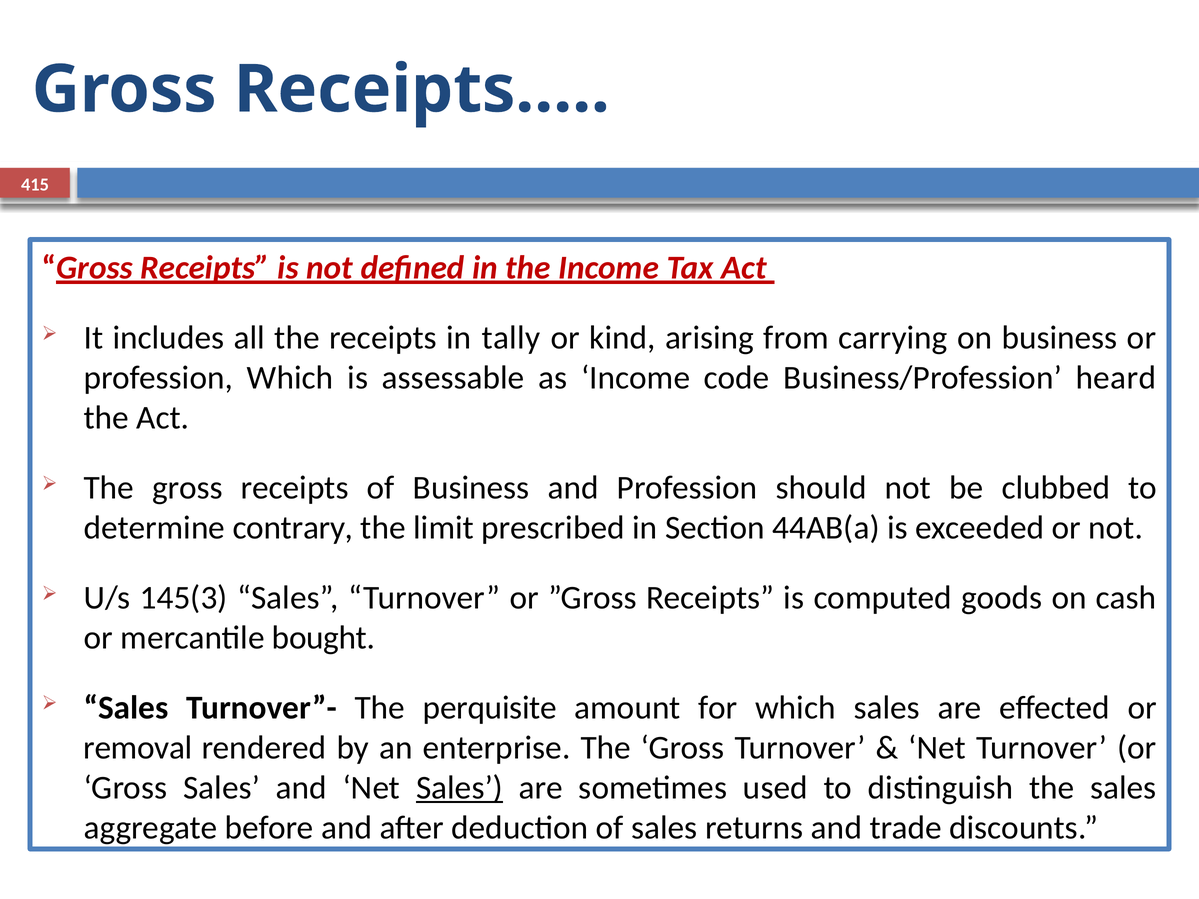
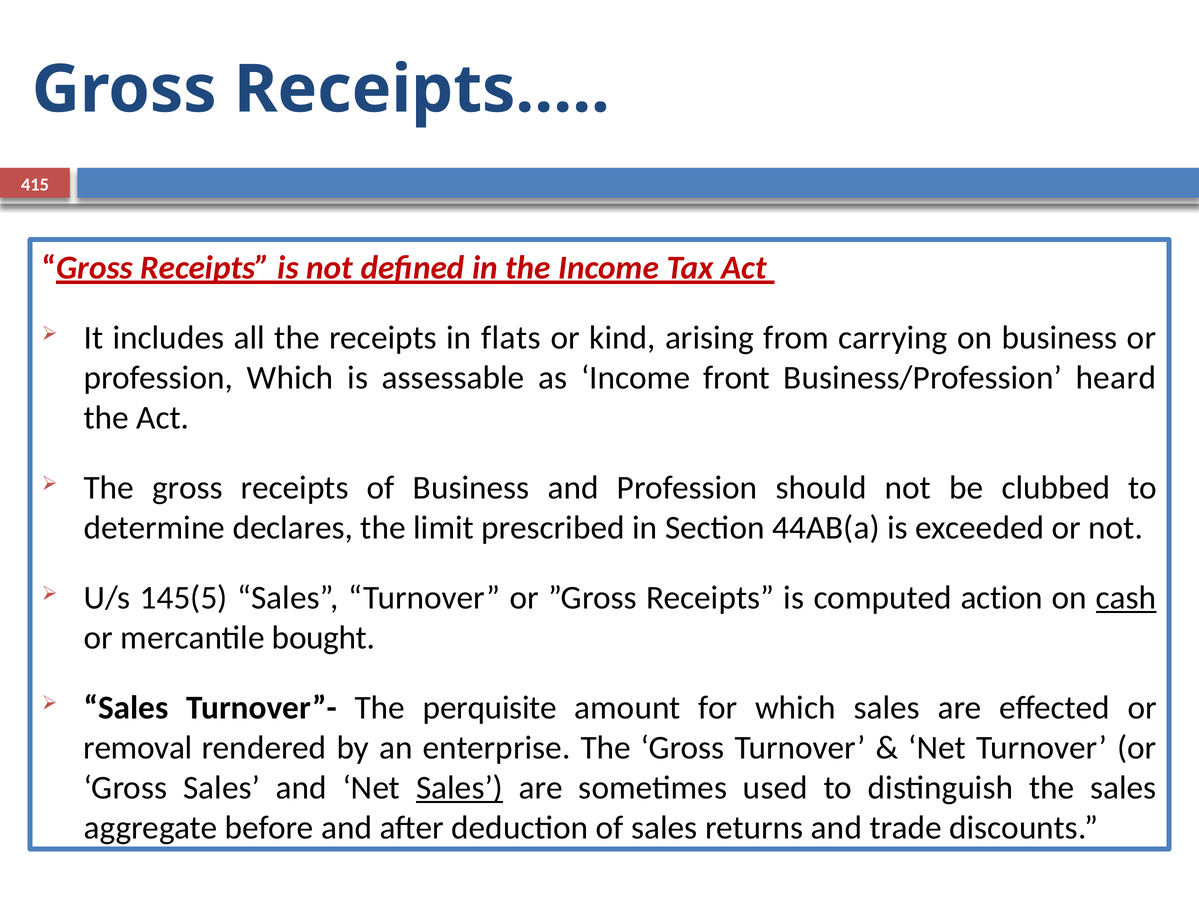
tally: tally -> flats (511, 338)
code: code -> front (737, 378)
contrary: contrary -> declares (293, 528)
145(3: 145(3 -> 145(5 (184, 598)
goods: goods -> action (1002, 598)
cash underline: none -> present (1126, 598)
